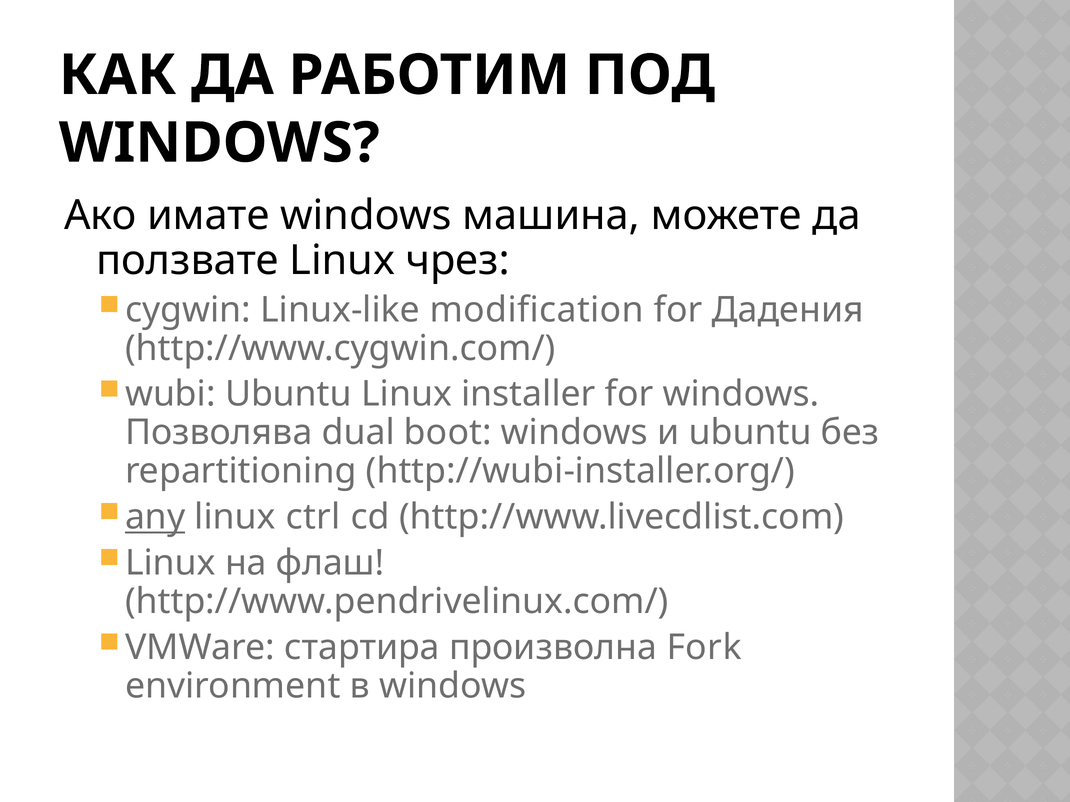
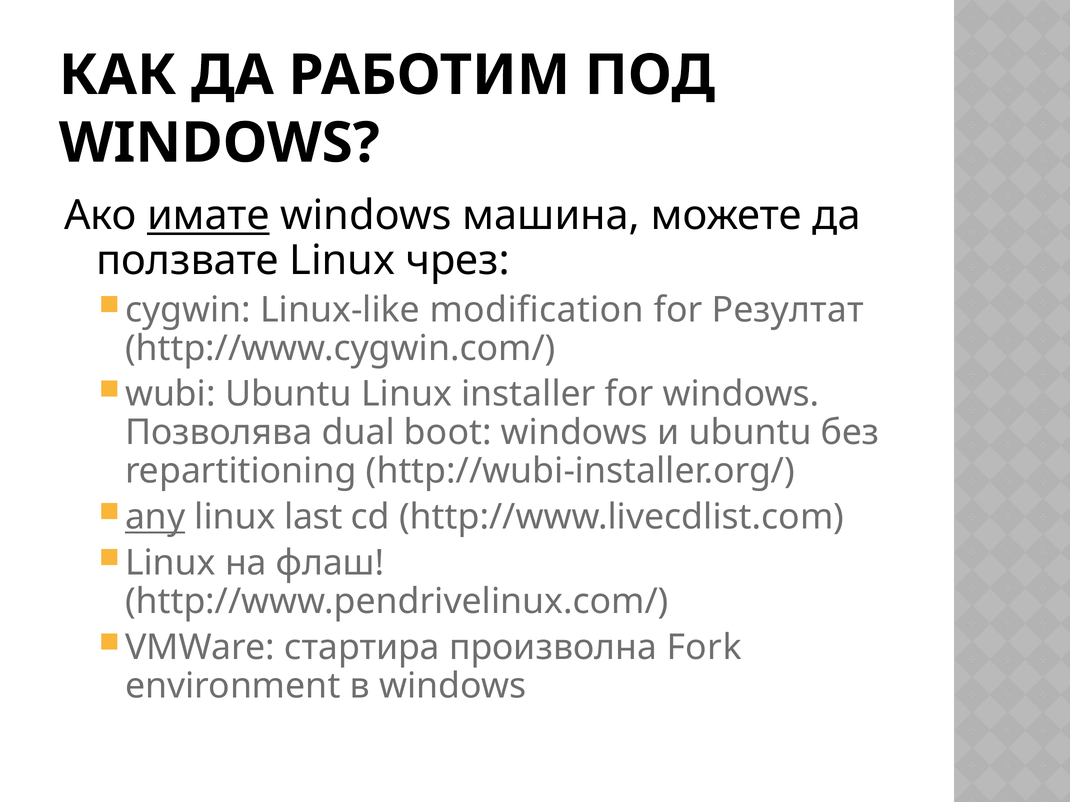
имате underline: none -> present (208, 216)
Дадения: Дадения -> Резултат (788, 310)
ctrl: ctrl -> last (313, 517)
